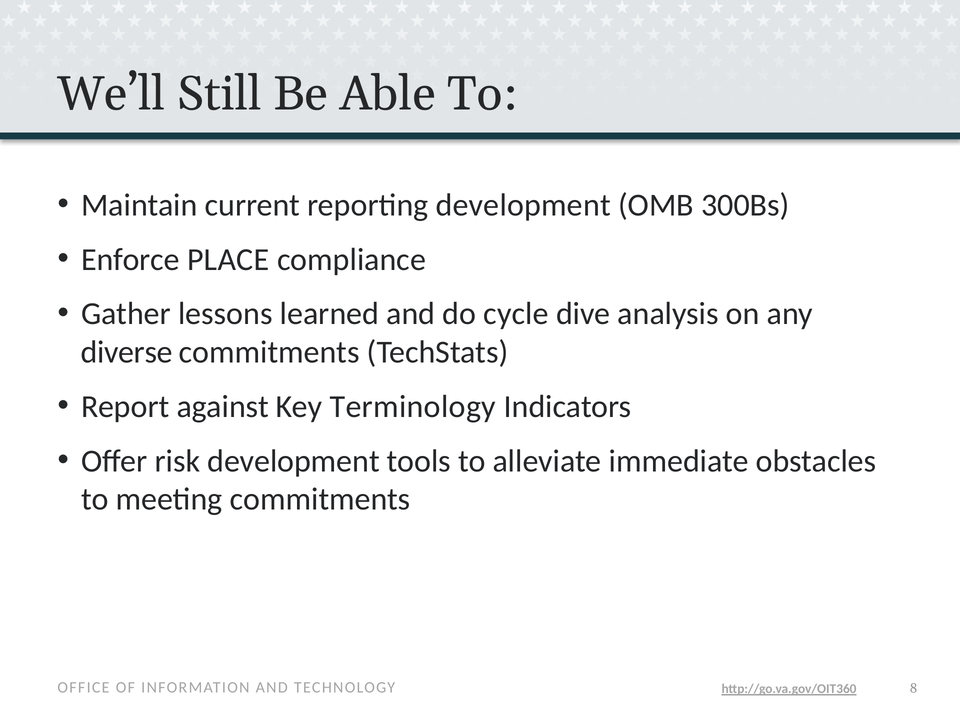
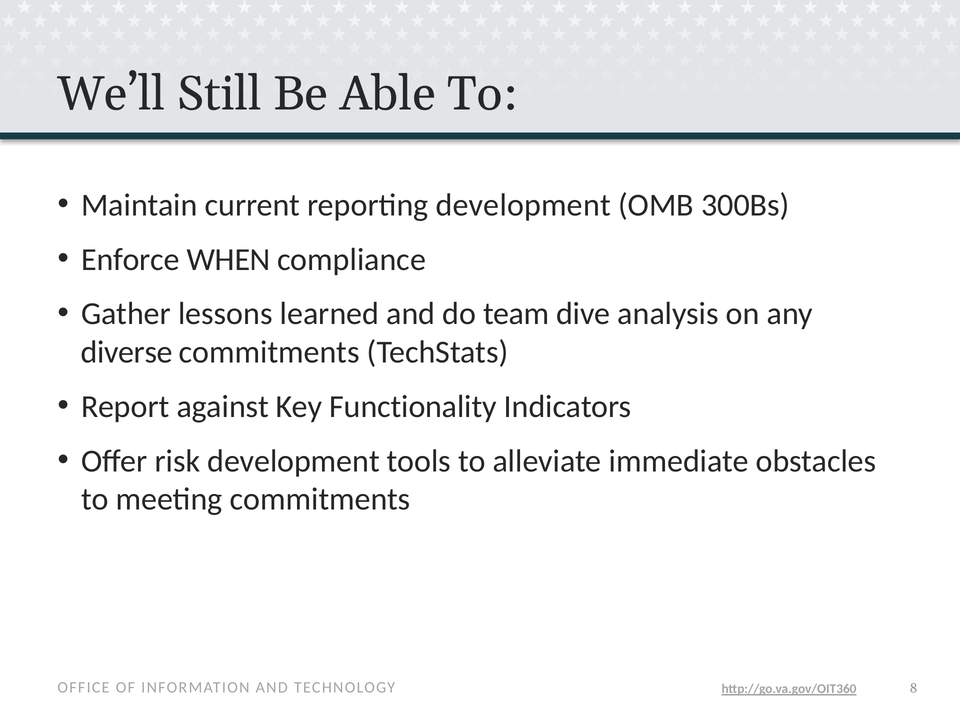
PLACE: PLACE -> WHEN (229, 259)
cycle: cycle -> team (516, 314)
Terminology: Terminology -> Functionality (413, 407)
